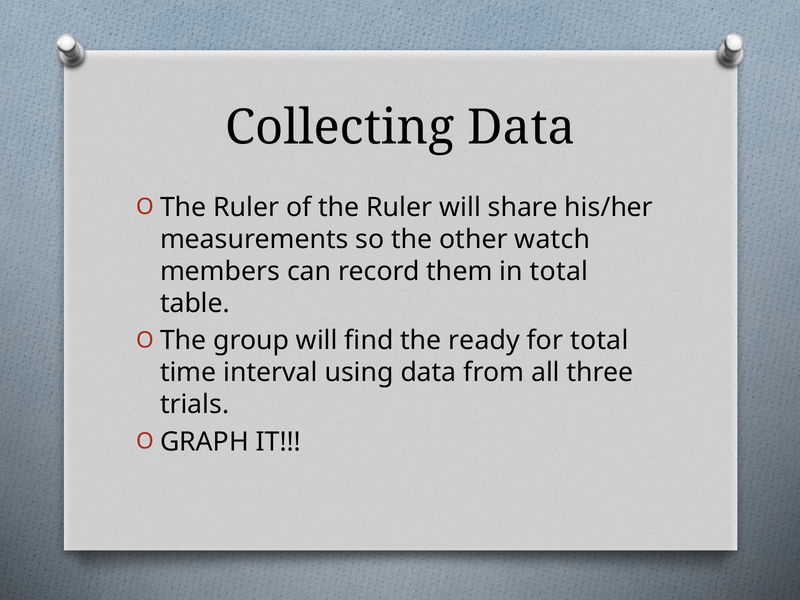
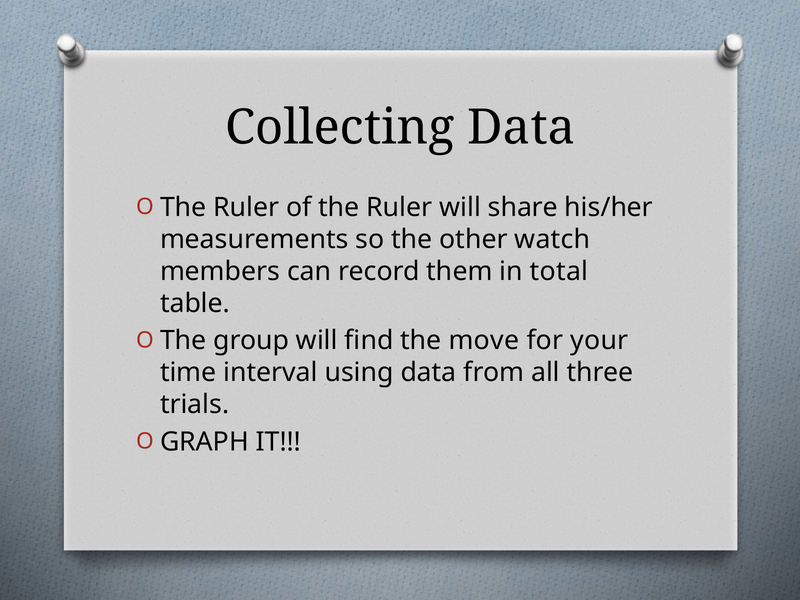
ready: ready -> move (484, 341)
for total: total -> your (599, 341)
